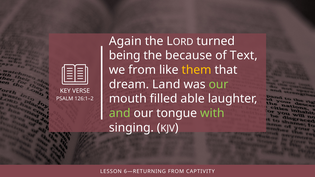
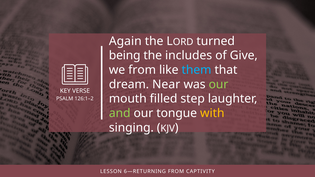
because: because -> includes (189, 56)
Text: Text -> Give (244, 56)
them colour: yellow -> light blue (197, 70)
Land: Land -> Near (166, 84)
able: able -> step (193, 99)
with colour: light green -> yellow (212, 113)
